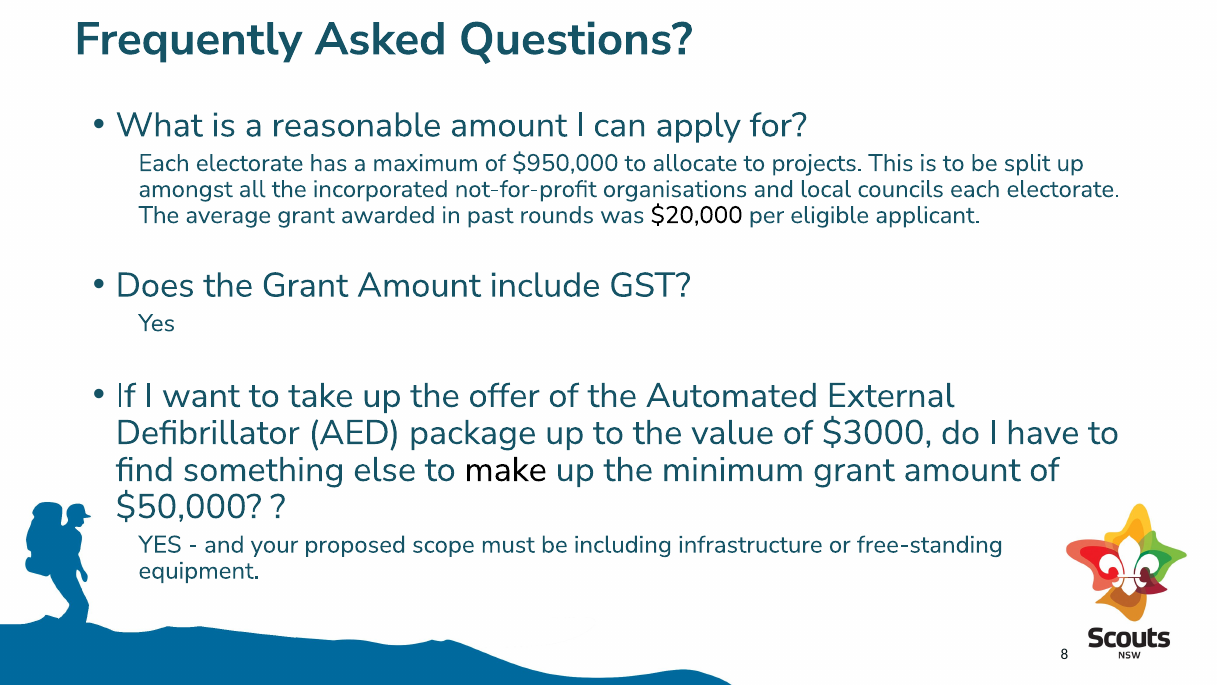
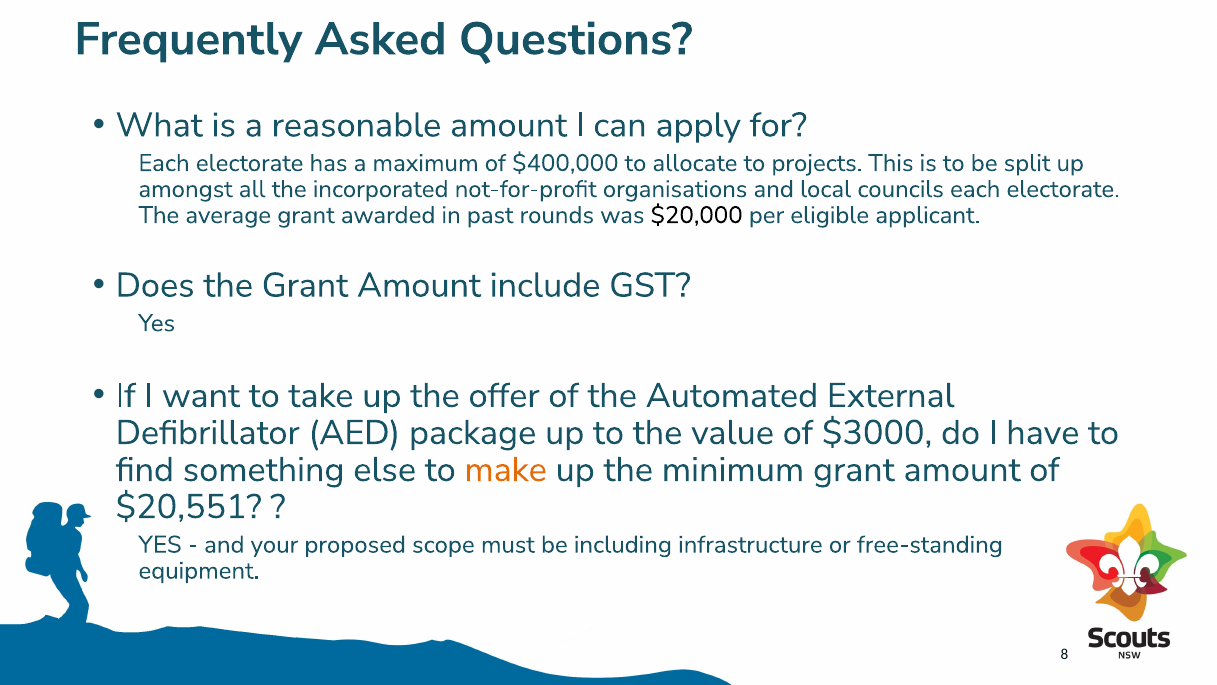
$950,000: $950,000 -> $400,000 (565, 163)
make colour: black -> orange (506, 469)
$50,000: $50,000 -> $20,551 (189, 506)
